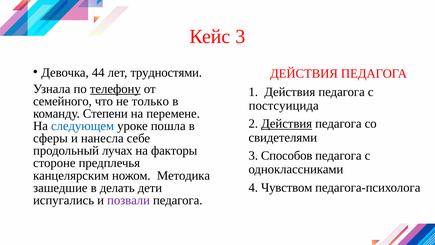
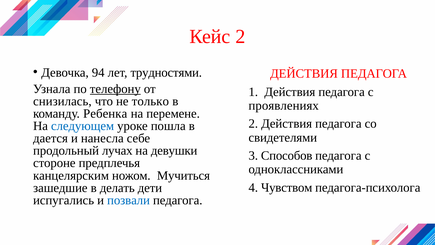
Кейс 3: 3 -> 2 (240, 37)
44: 44 -> 94 (98, 72)
семейного: семейного -> снизилась (62, 101)
постсуицида: постсуицида -> проявлениях (284, 105)
Степени: Степени -> Ребенка (105, 114)
Действия underline: present -> none (287, 124)
сферы: сферы -> дается (51, 138)
факторы: факторы -> девушки (174, 151)
Методика: Методика -> Мучиться (183, 175)
позвали colour: purple -> blue (129, 200)
